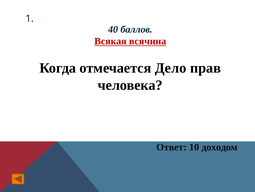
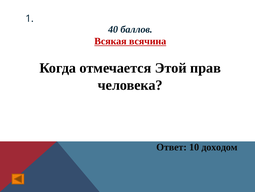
Дело: Дело -> Этой (171, 68)
